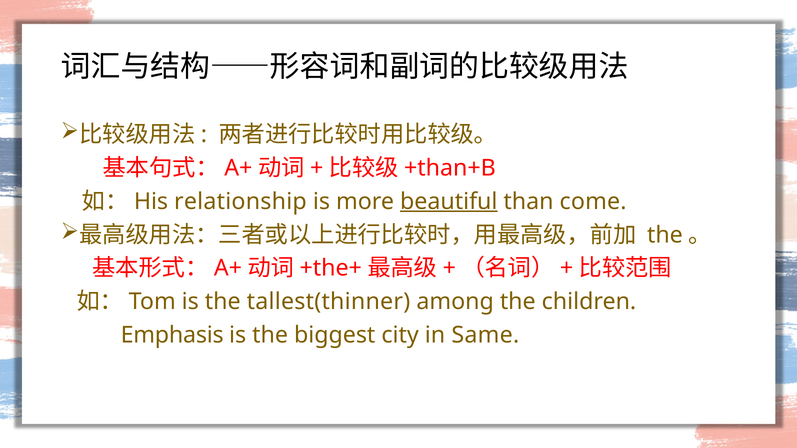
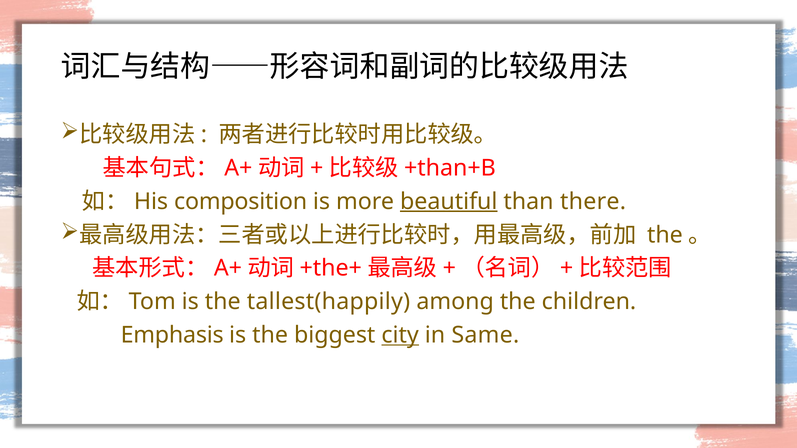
relationship: relationship -> composition (241, 202)
come: come -> there (593, 202)
tallest(thinner: tallest(thinner -> tallest(happily (328, 302)
city underline: none -> present (400, 335)
